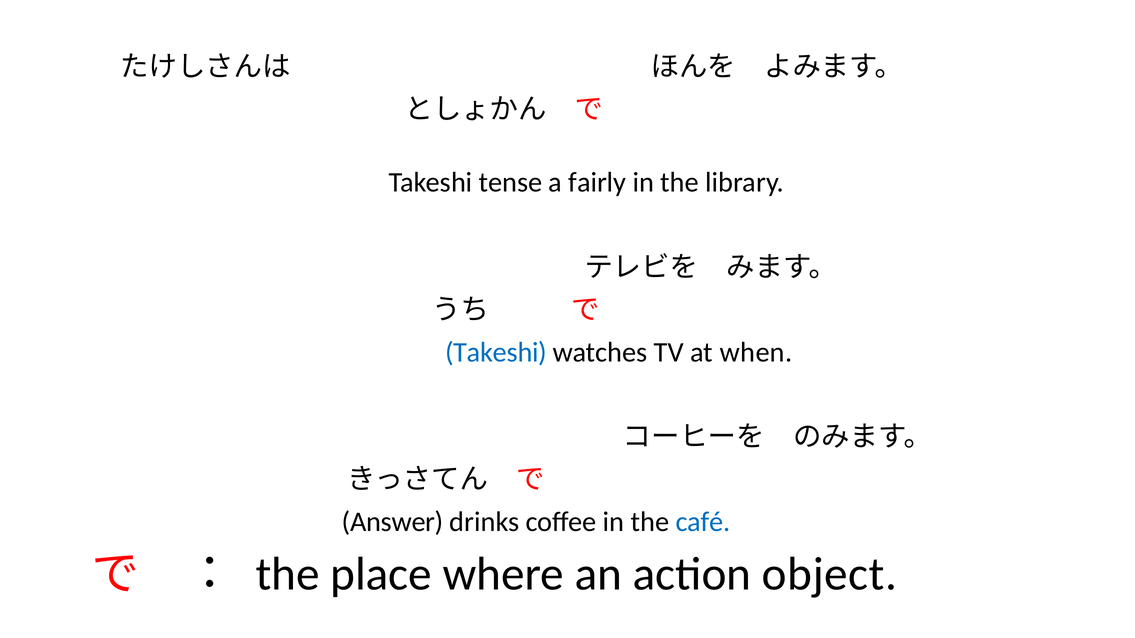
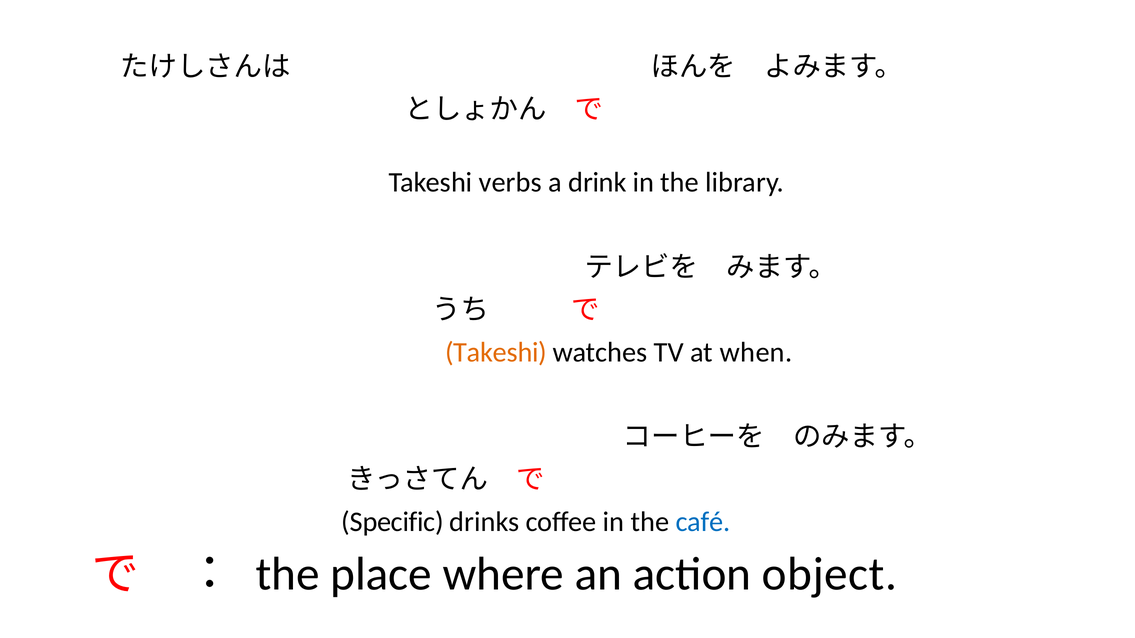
tense: tense -> verbs (510, 183)
fairly: fairly -> drink (597, 183)
Takeshi colour: blue -> orange (496, 352)
Answer: Answer -> Specific (393, 522)
